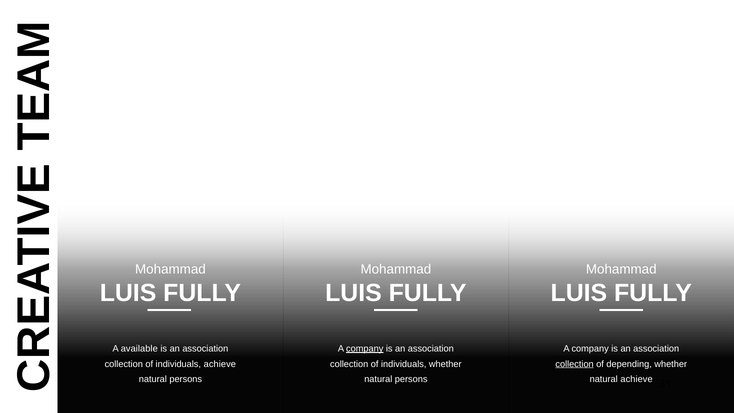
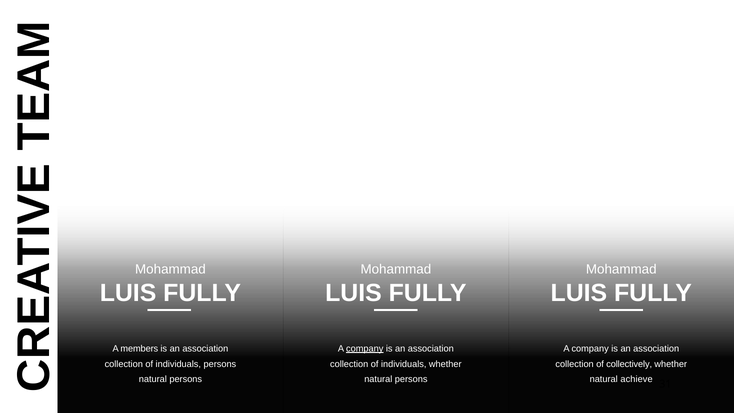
available: available -> members (139, 349)
individuals achieve: achieve -> persons (220, 364)
collection underline: present -> none (575, 364)
depending: depending -> collectively (629, 364)
